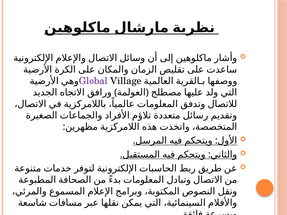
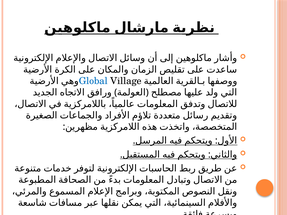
Global colour: purple -> blue (93, 81)
